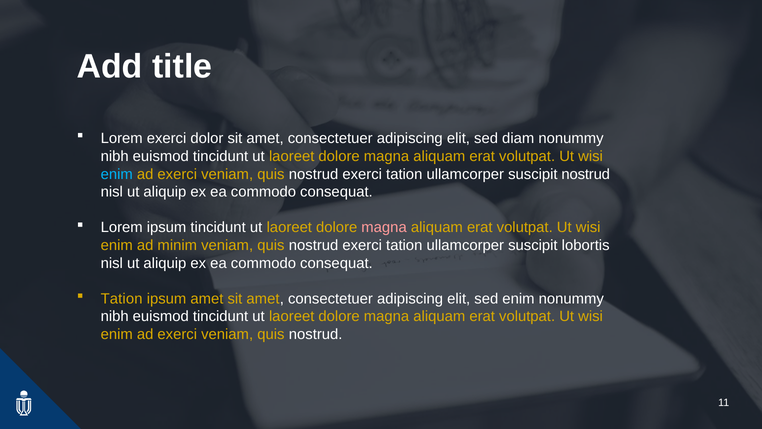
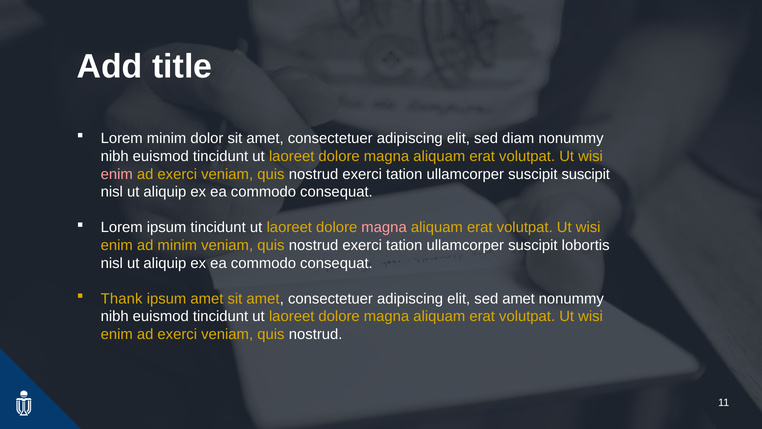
Lorem exerci: exerci -> minim (167, 138)
enim colour: light blue -> pink (117, 174)
suscipit nostrud: nostrud -> suscipit (586, 174)
Tation: Tation -> Thank (122, 299)
sed enim: enim -> amet (519, 299)
